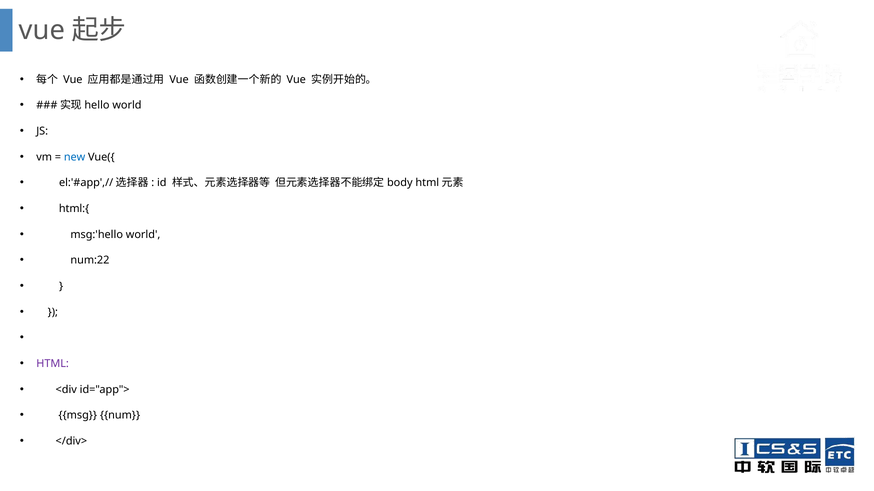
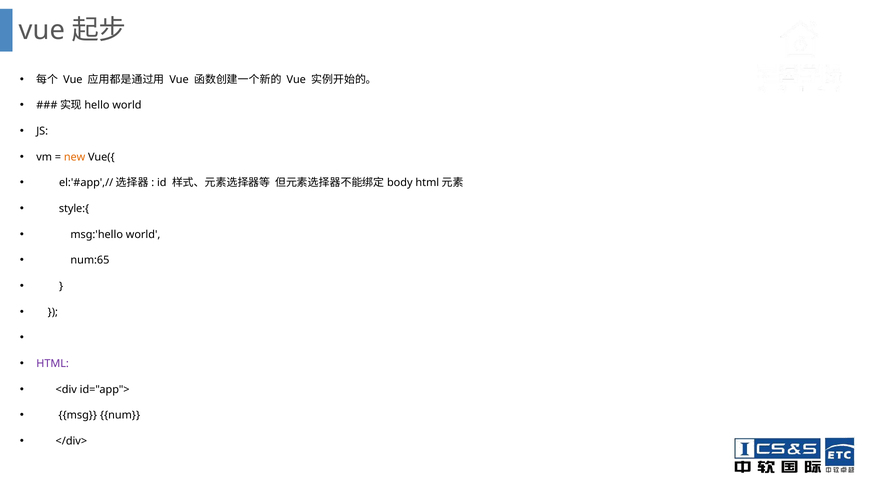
new colour: blue -> orange (75, 157)
html:{: html:{ -> style:{ (74, 209)
num:22: num:22 -> num:65 (90, 261)
